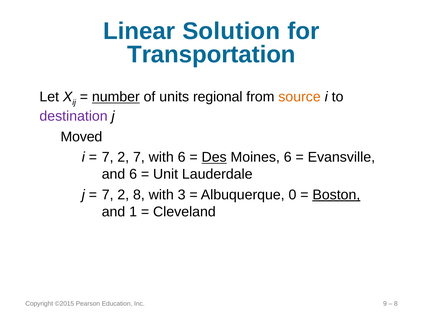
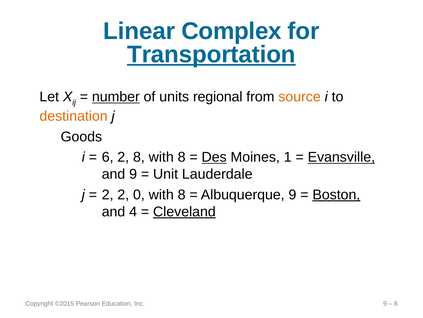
Solution: Solution -> Complex (232, 31)
Transportation underline: none -> present (211, 54)
destination colour: purple -> orange (74, 116)
Moved: Moved -> Goods (81, 136)
7: 7 -> 6 (108, 157)
2 7: 7 -> 8 (139, 157)
6: 6 -> 8 (182, 157)
Moines 6: 6 -> 1 (288, 157)
Evansville underline: none -> present (341, 157)
and 6: 6 -> 9 (133, 174)
7: 7 -> 2 (108, 194)
2 8: 8 -> 0 (139, 194)
3: 3 -> 8 (182, 194)
Albuquerque 0: 0 -> 9 (292, 194)
1: 1 -> 4 (133, 211)
Cleveland underline: none -> present (184, 211)
